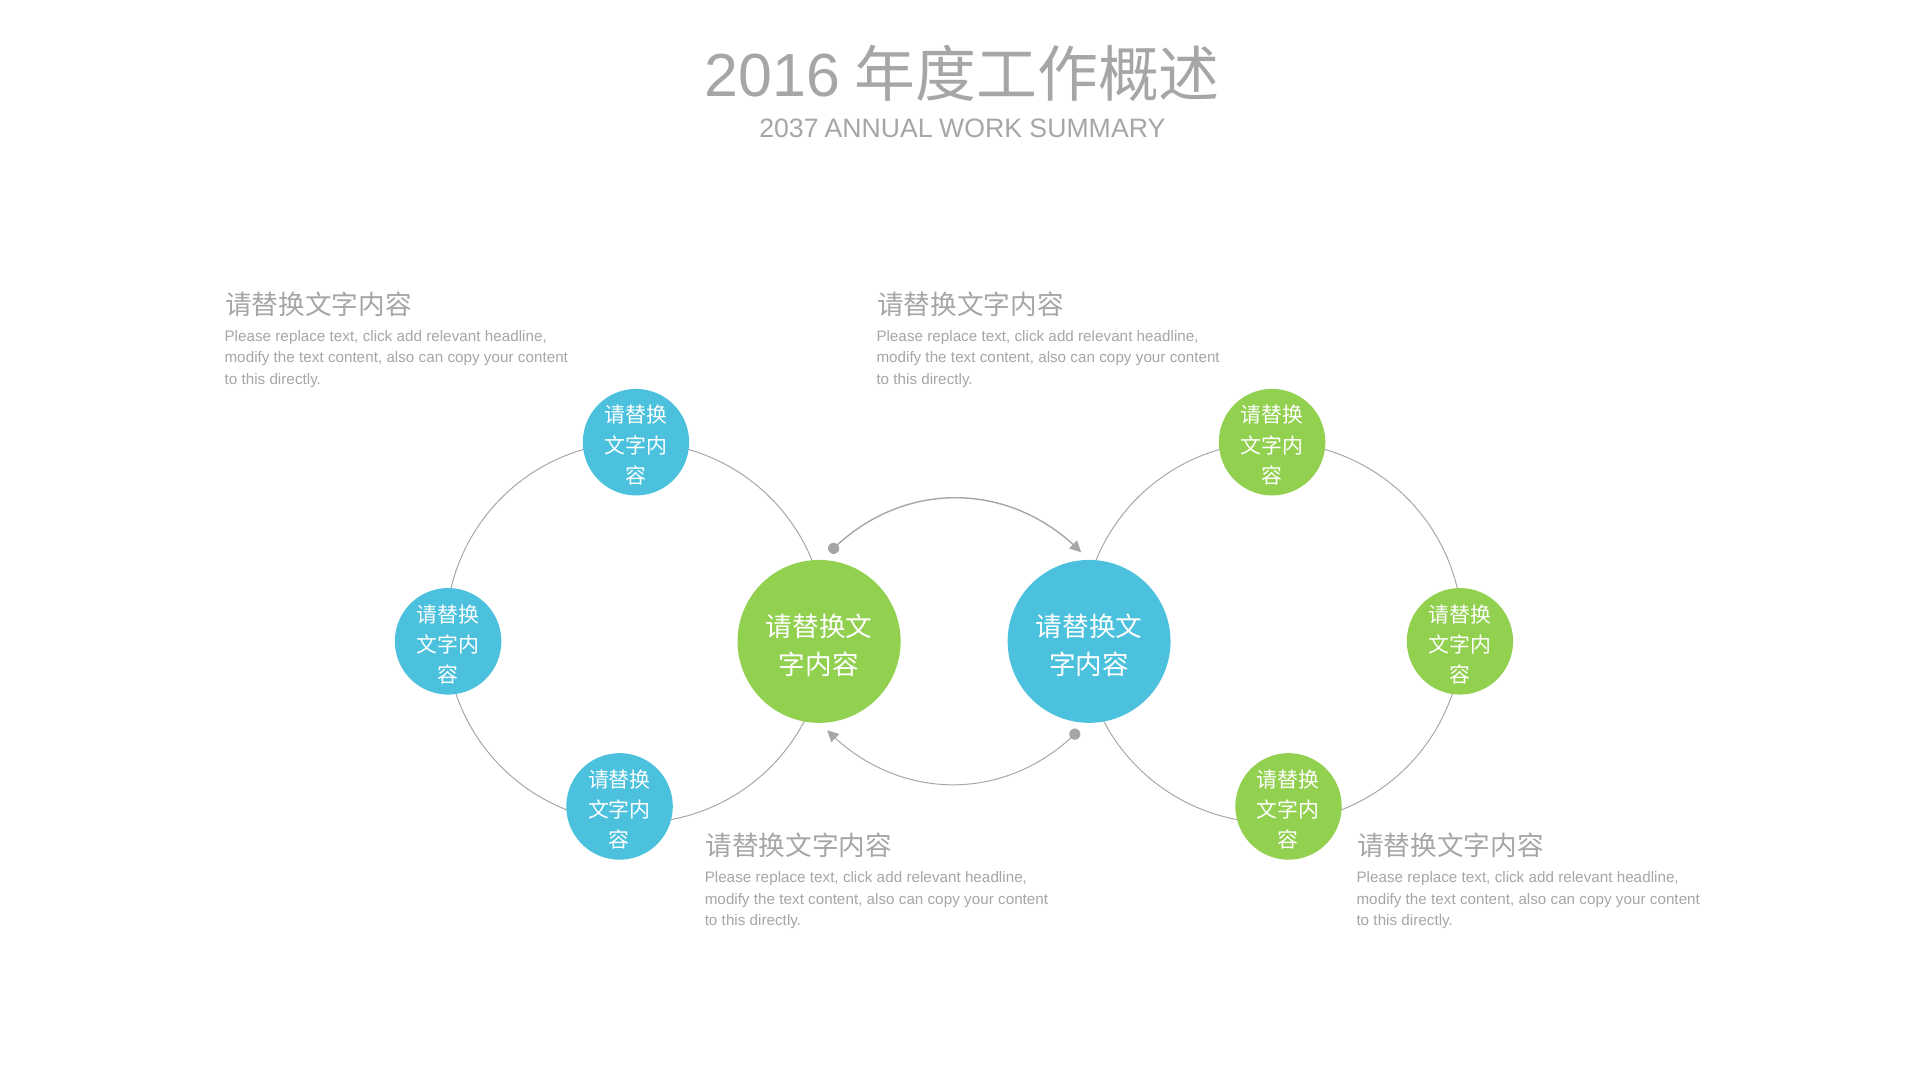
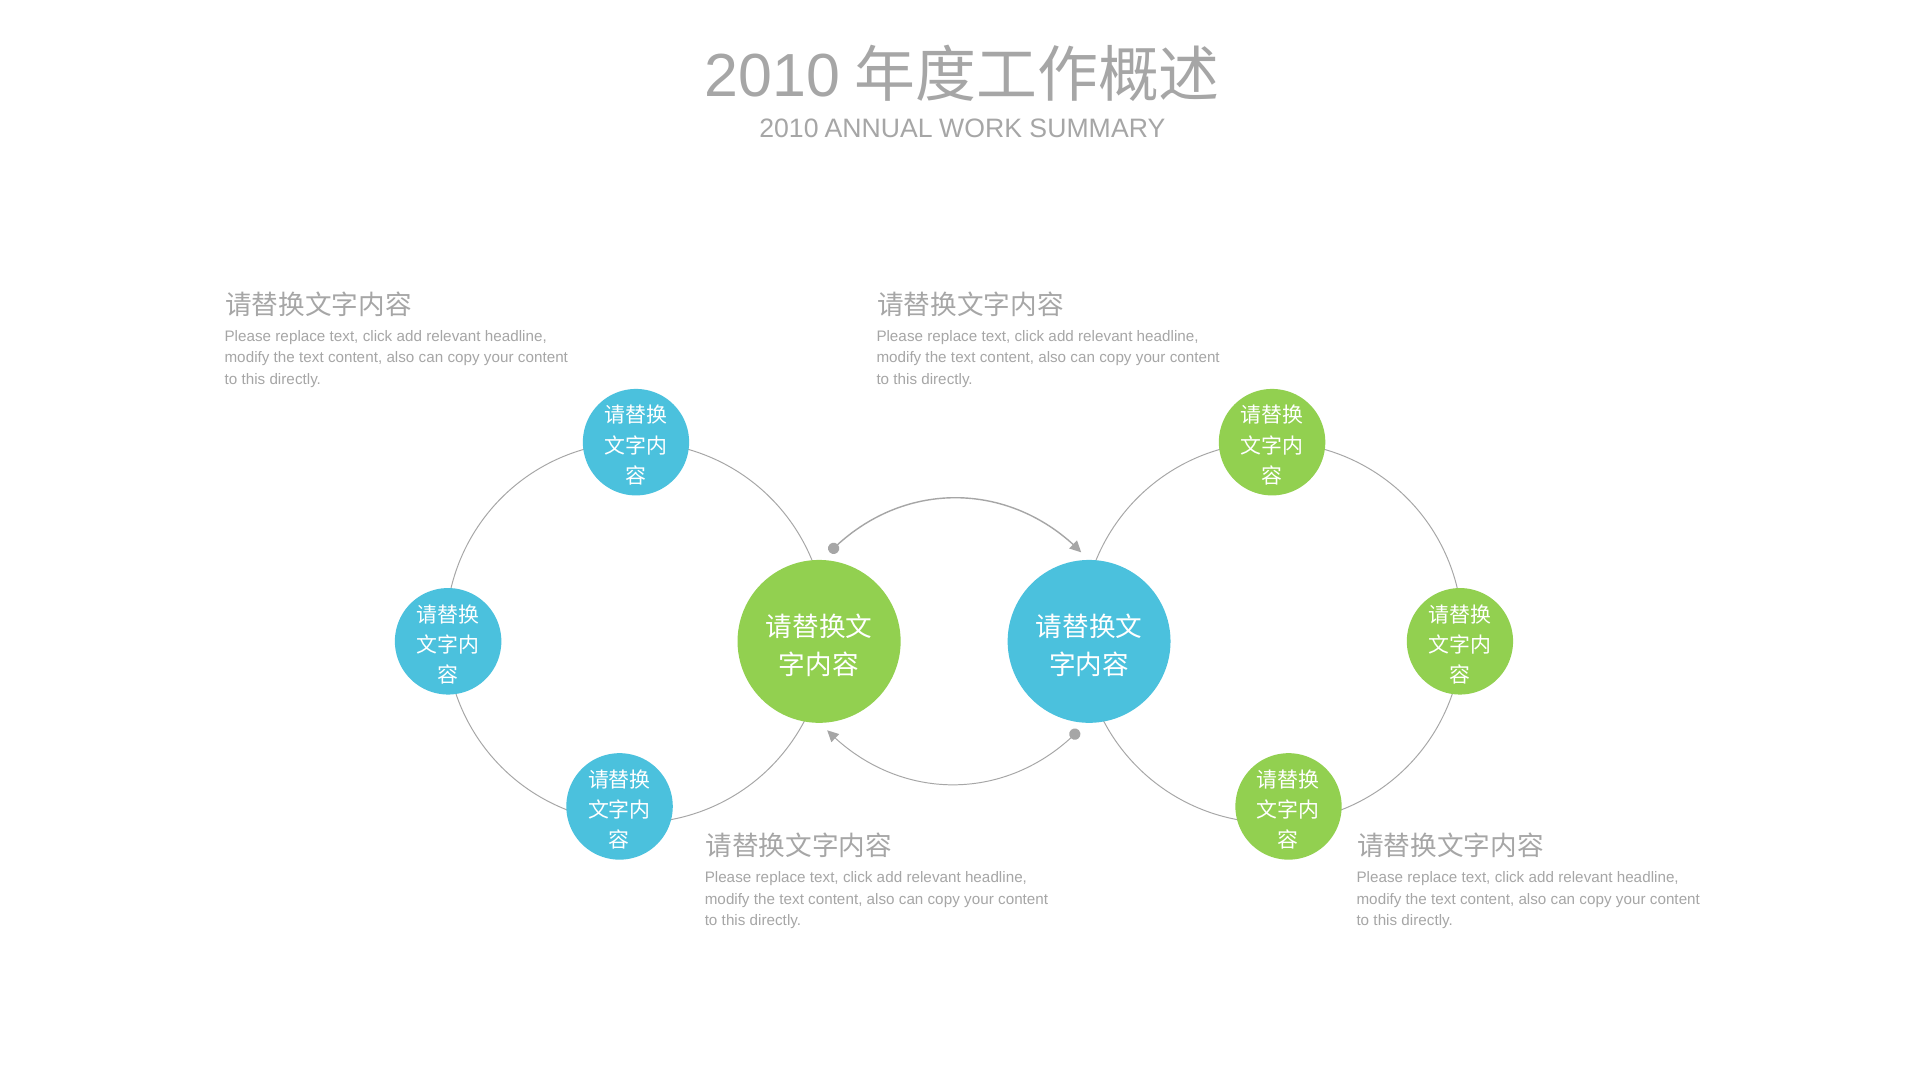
2016: 2016 -> 2010 (772, 76)
2037: 2037 -> 2010 (789, 129)
